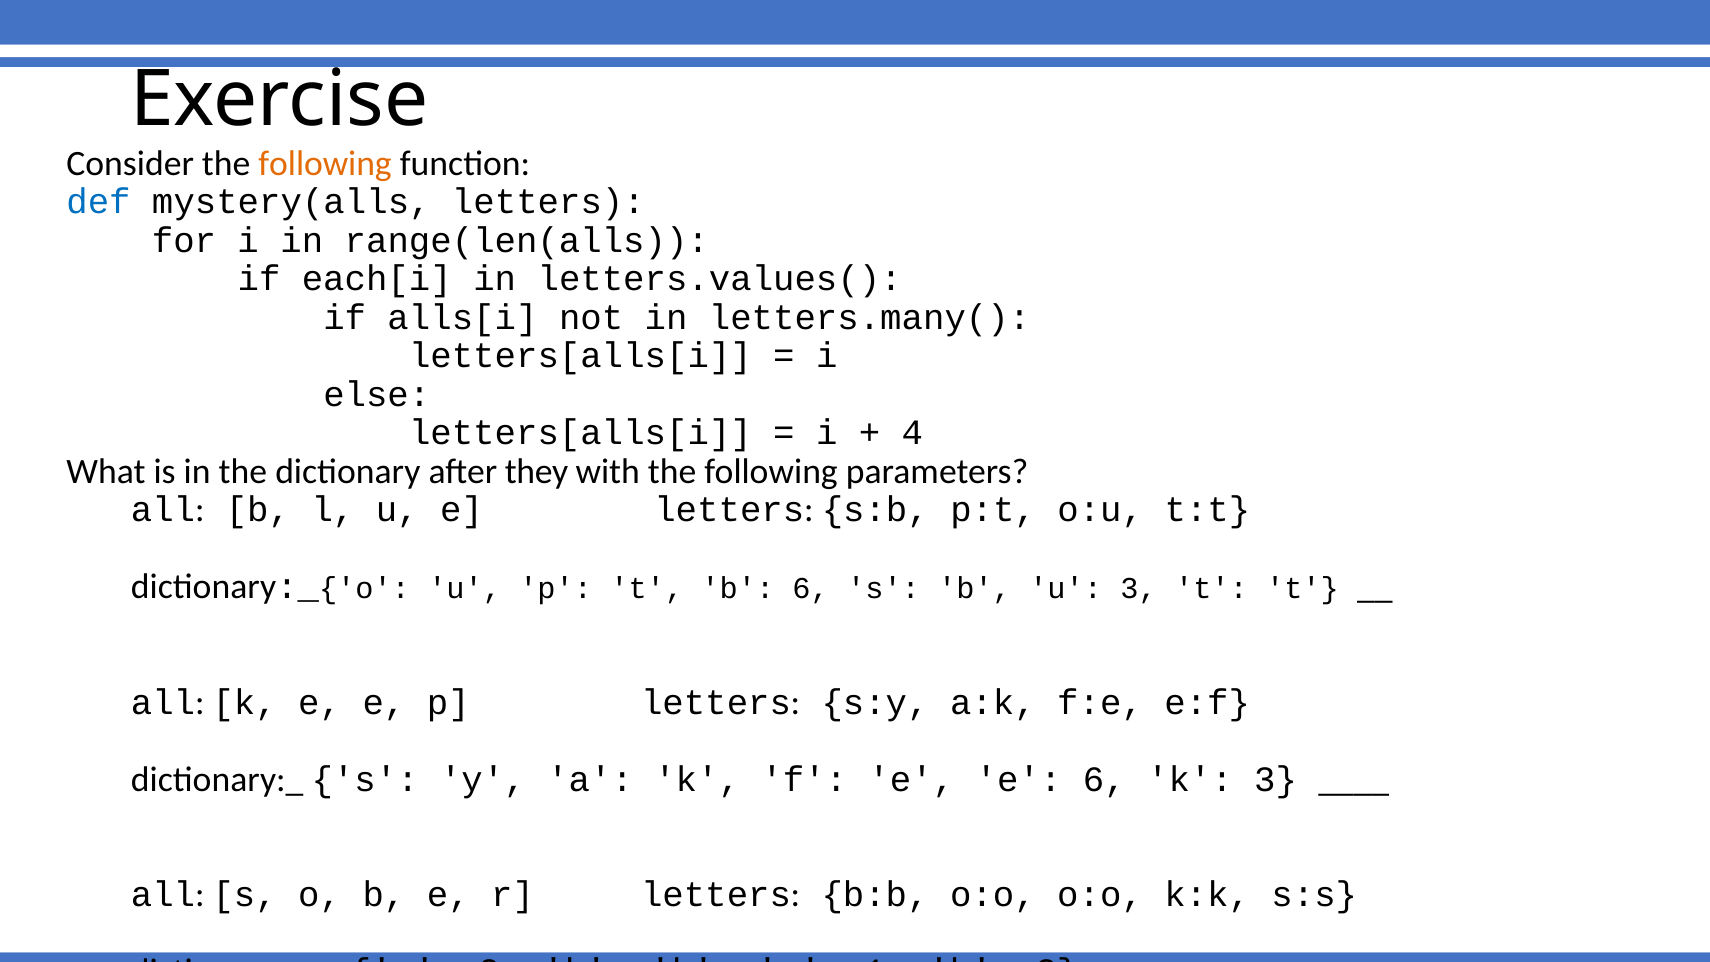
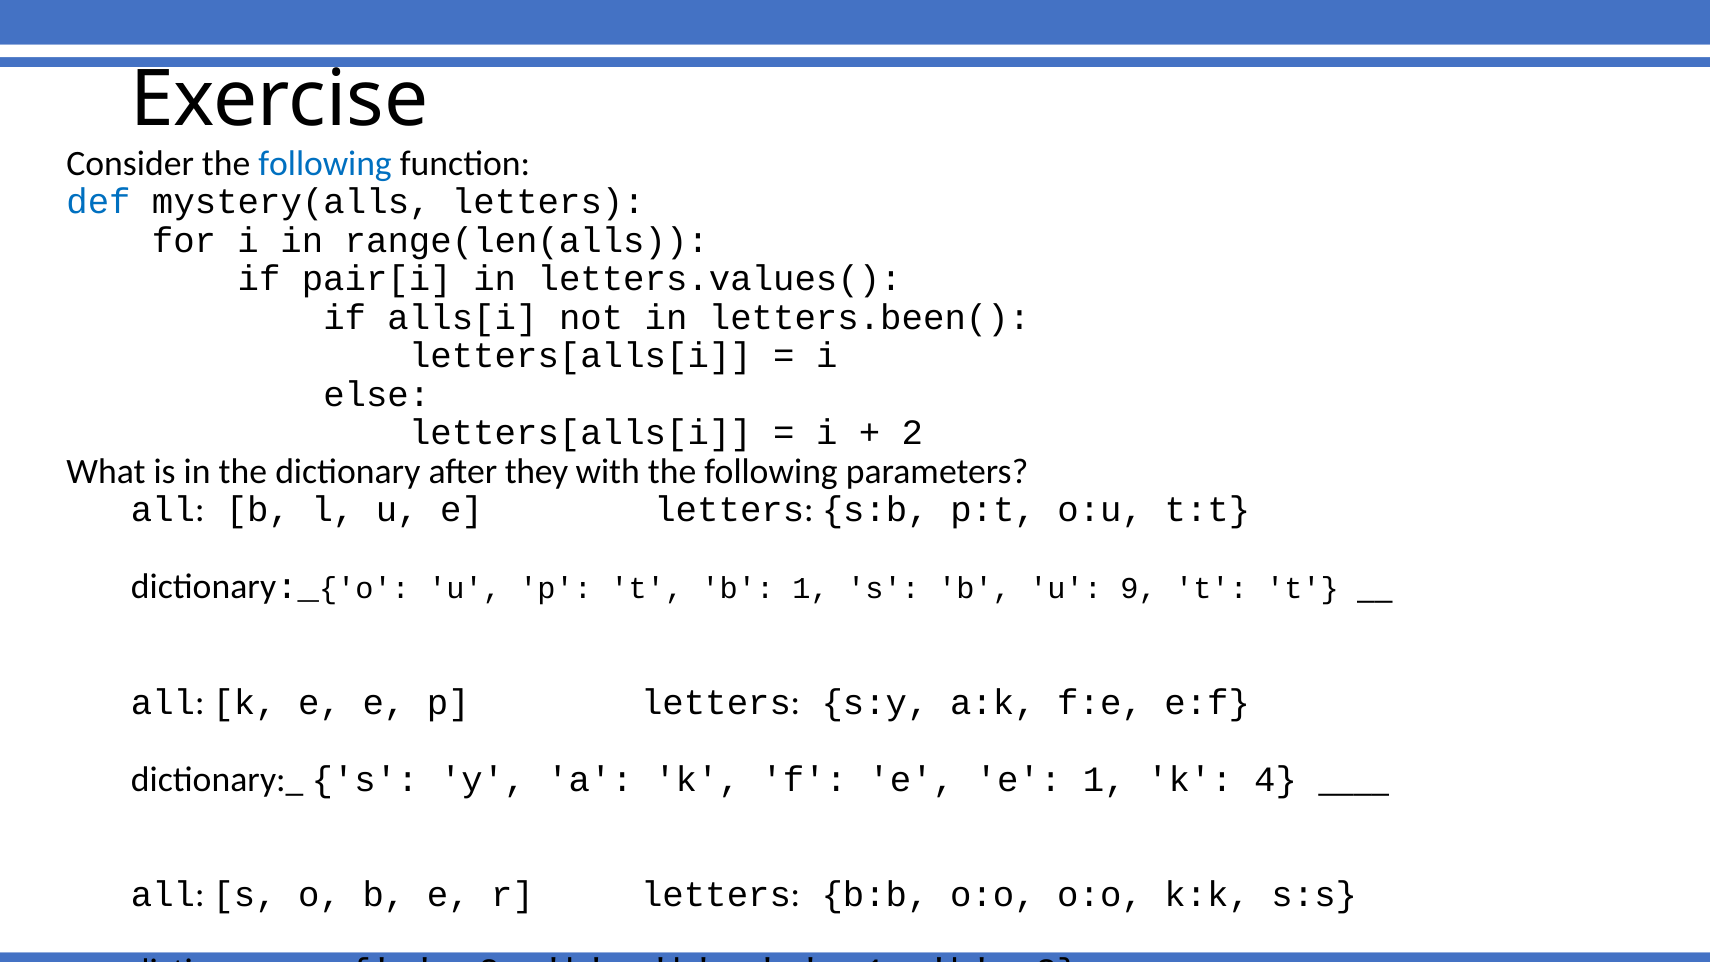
following colour: orange -> blue (325, 164)
each[i: each[i -> pair[i (377, 279)
letters.many(: letters.many( -> letters.been( (870, 317)
4: 4 -> 2 (912, 433)
b 6: 6 -> 1 (811, 589)
u 3: 3 -> 9 (1139, 589)
e 6: 6 -> 1 (1104, 779)
k 3: 3 -> 4 (1276, 779)
